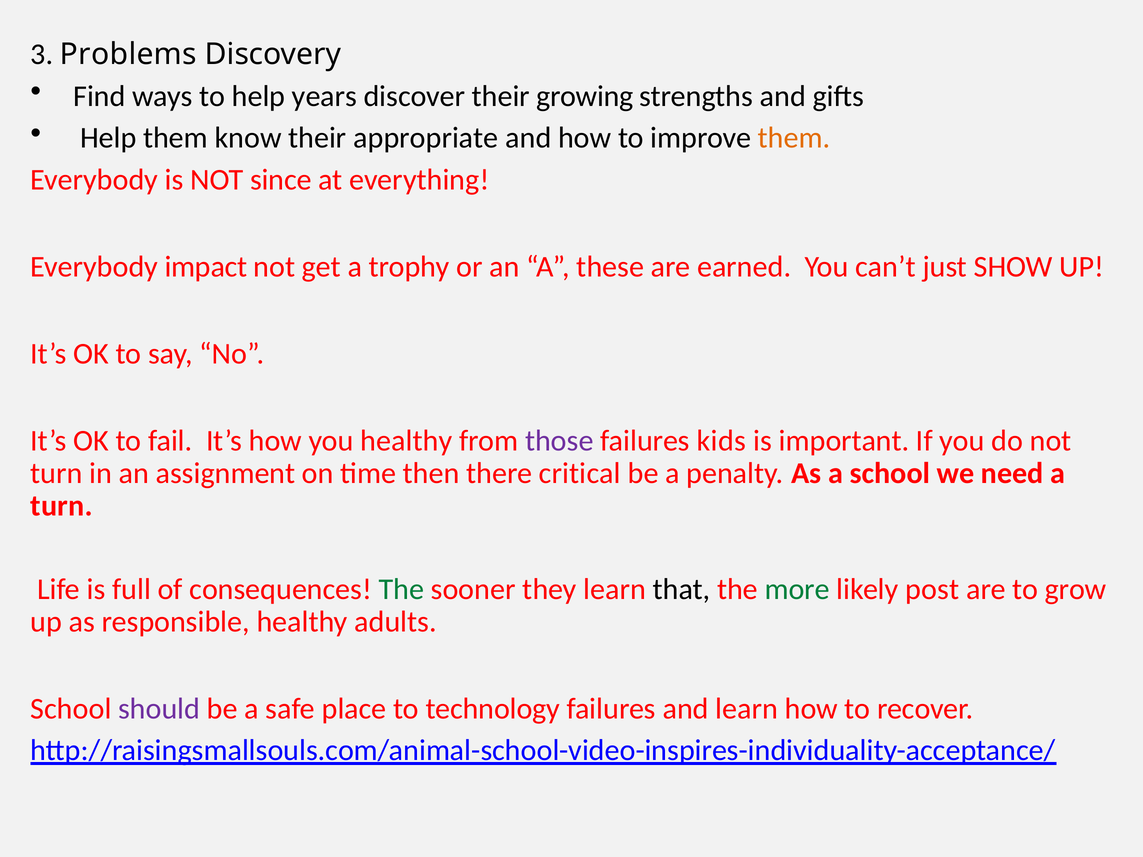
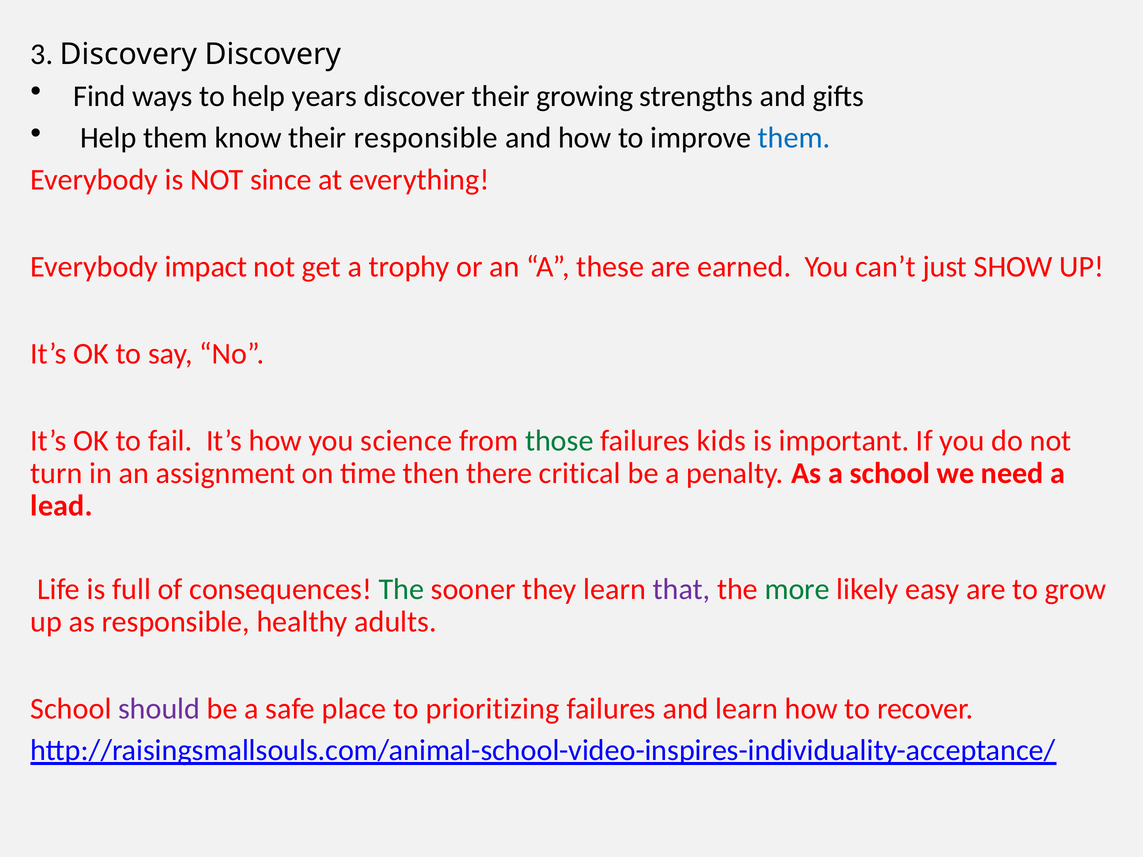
3 Problems: Problems -> Discovery (129, 54)
their appropriate: appropriate -> responsible (426, 138)
them colour: orange -> blue (794, 138)
you healthy: healthy -> science (406, 441)
those colour: purple -> green (559, 441)
turn: turn -> lead (62, 506)
that colour: black -> purple (682, 589)
post: post -> easy (932, 589)
technology: technology -> prioritizing (493, 709)
